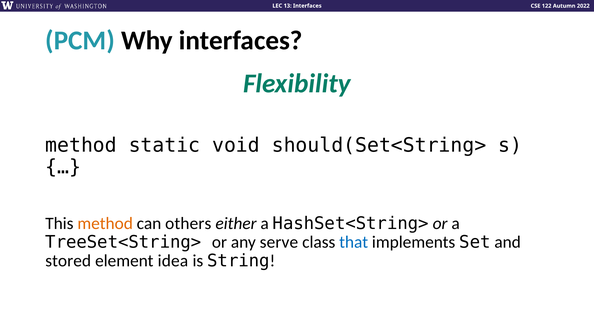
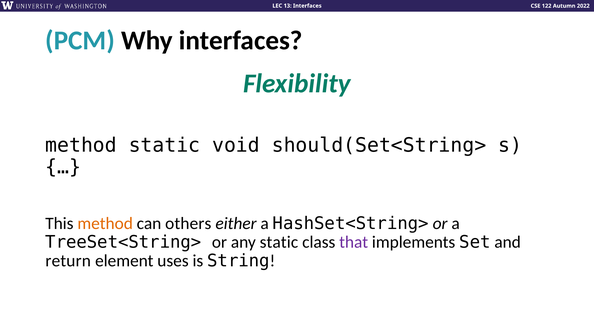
any serve: serve -> static (279, 242)
that colour: blue -> purple (354, 242)
stored: stored -> return (68, 261)
idea: idea -> uses (173, 261)
